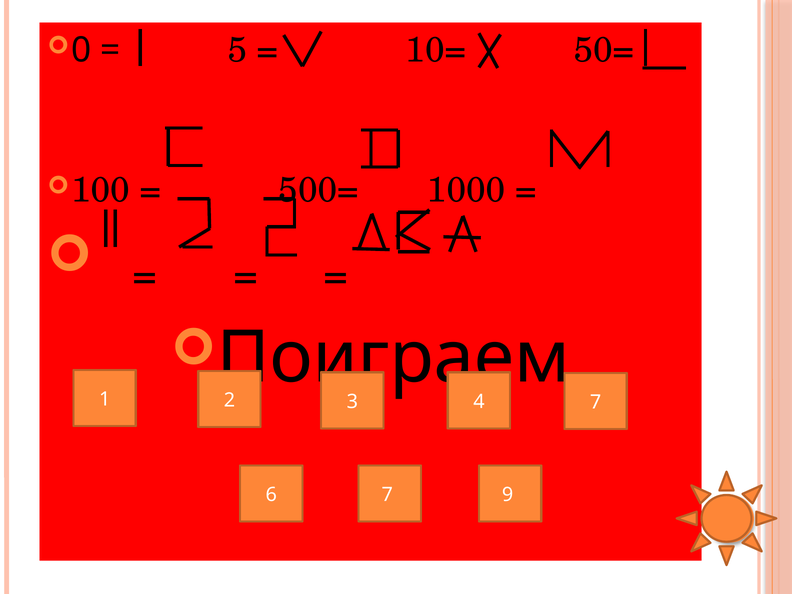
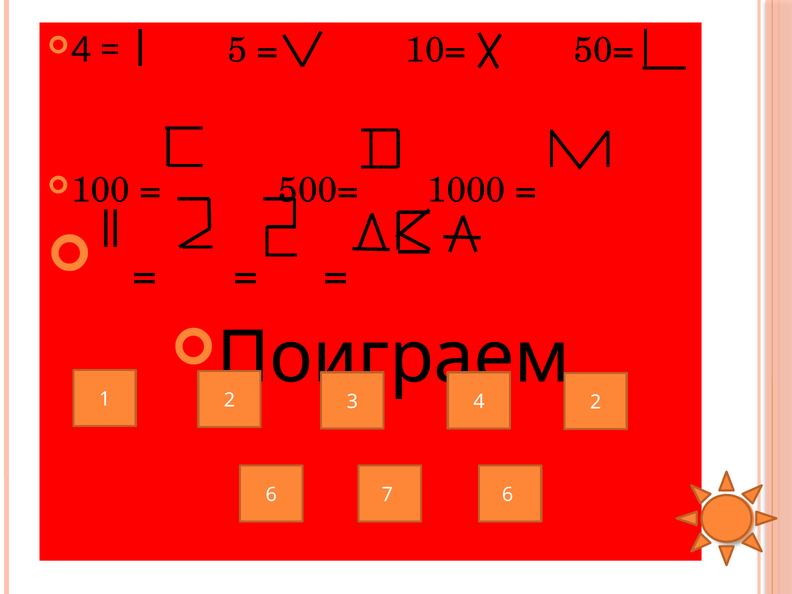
0: 0 -> 4 (81, 50)
7: 7 -> 2 (596, 402)
7 9: 9 -> 6 (508, 495)
